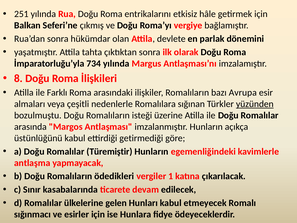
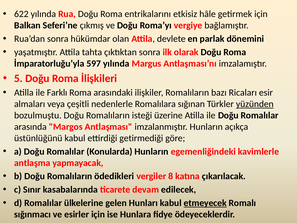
251: 251 -> 622 (21, 14)
734: 734 -> 597 (94, 63)
8: 8 -> 5 (18, 78)
Avrupa: Avrupa -> Ricaları (243, 92)
Türemiştir: Türemiştir -> Konularda (109, 151)
1: 1 -> 8 (171, 176)
etmeyecek underline: none -> present (205, 203)
